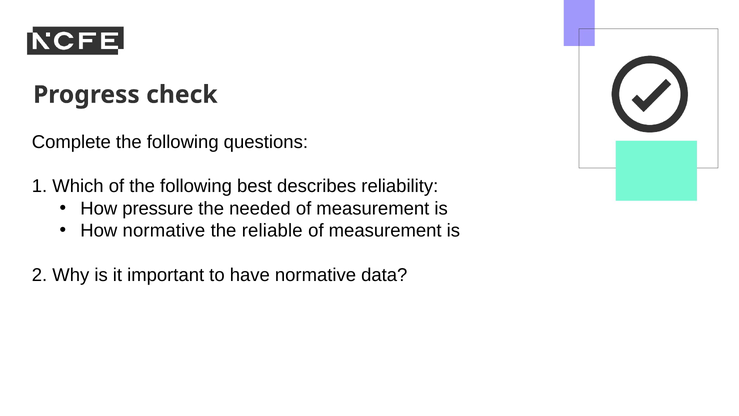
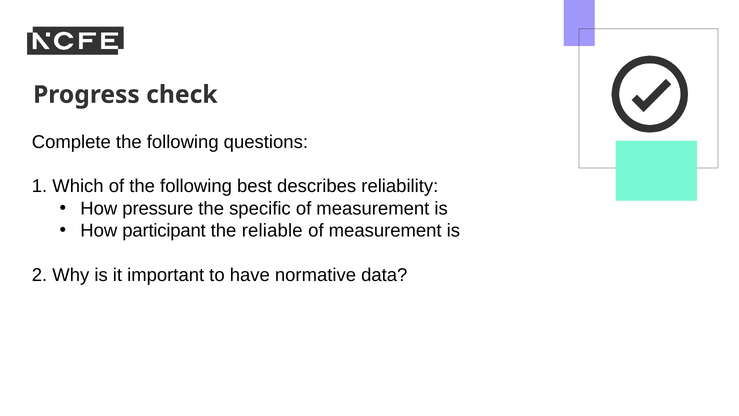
needed: needed -> specific (260, 208)
How normative: normative -> participant (164, 231)
